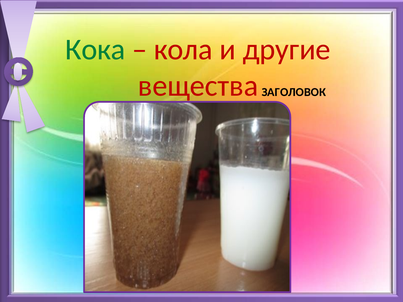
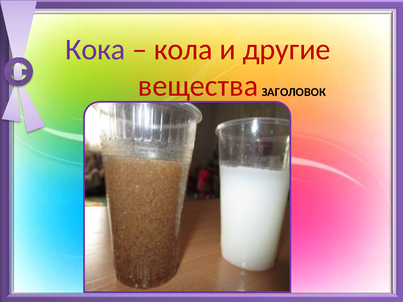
Кока colour: green -> purple (95, 50)
